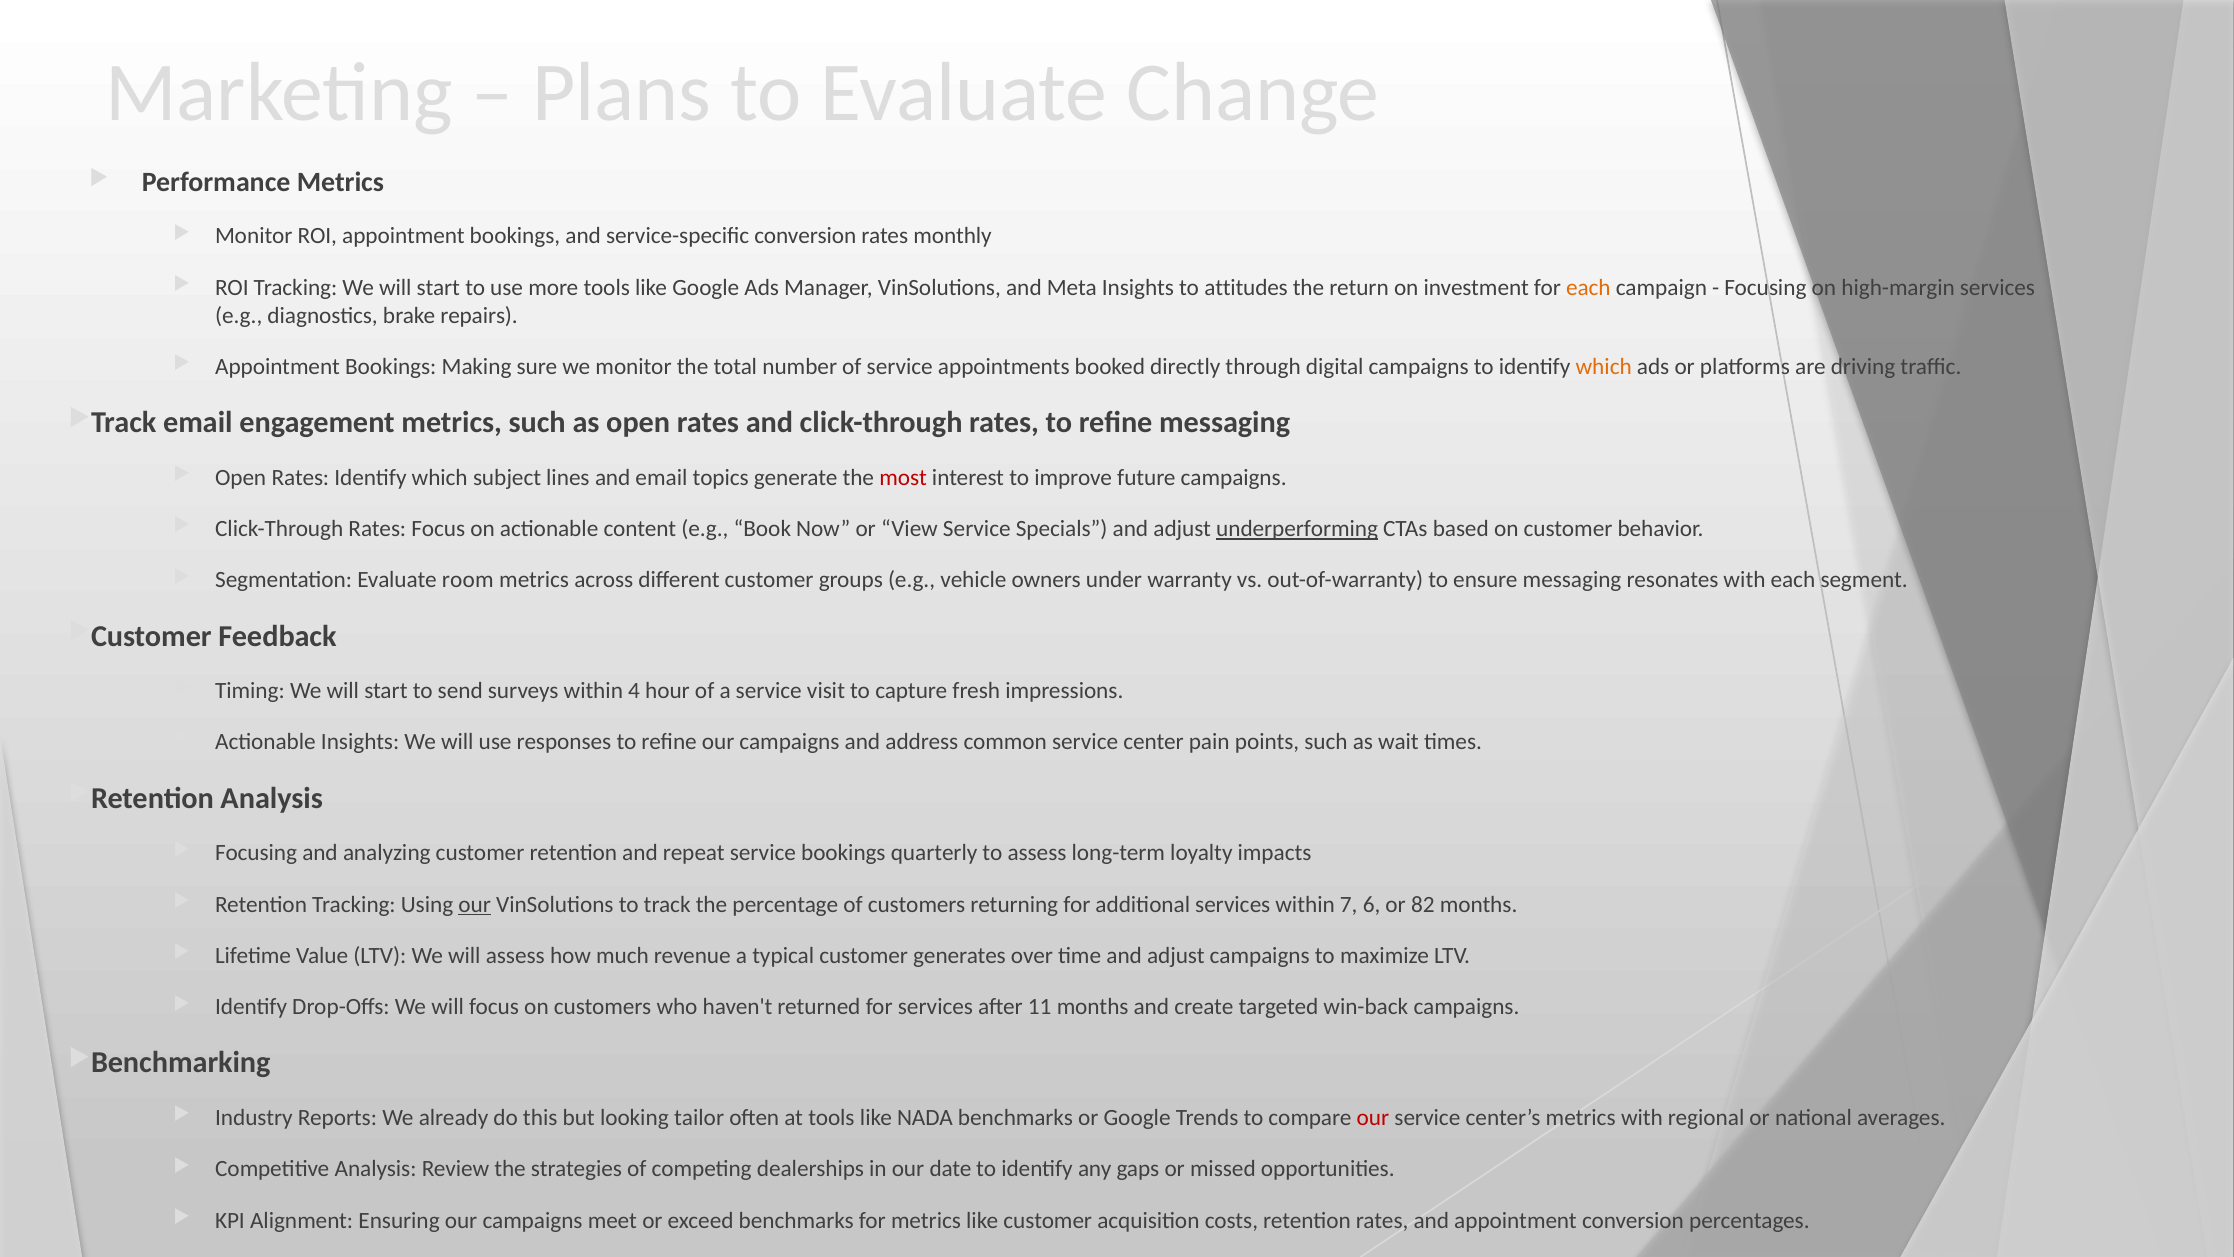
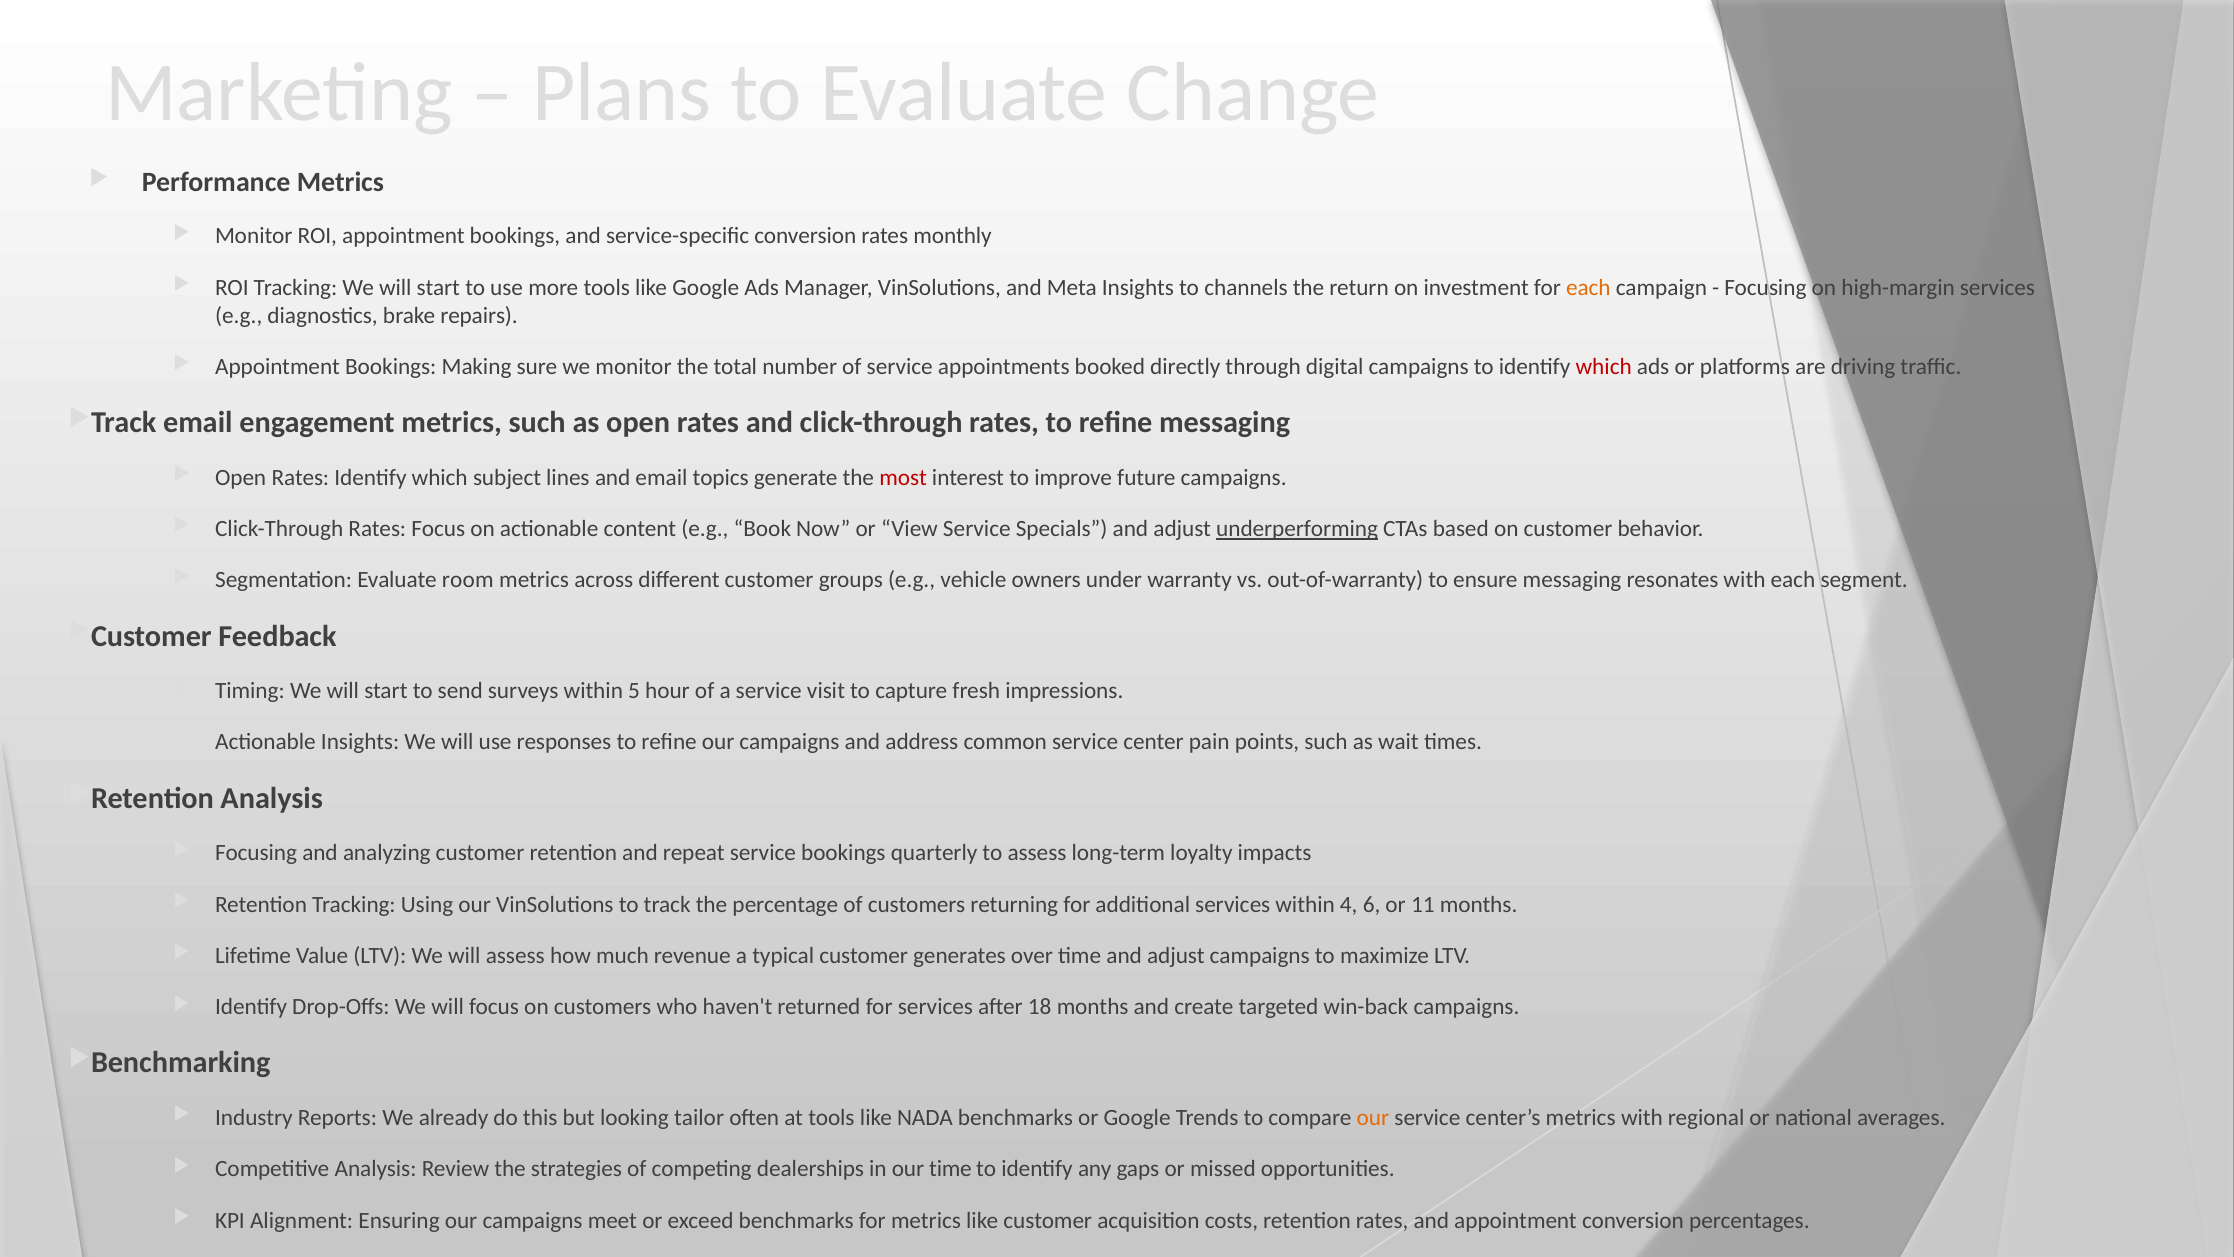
attitudes: attitudes -> channels (1246, 287)
which colour: orange -> red (1604, 367)
4: 4 -> 5 (634, 691)
our underline: present -> none (475, 904)
7: 7 -> 4 (1349, 904)
82: 82 -> 11 (1423, 904)
11: 11 -> 18 (1040, 1007)
our colour: red -> orange (1373, 1118)
our date: date -> time (951, 1169)
